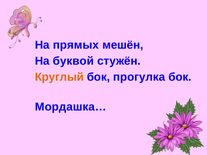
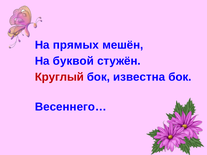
Круглый colour: orange -> red (59, 77)
прогулка: прогулка -> известна (139, 77)
Мордашка…: Мордашка… -> Весеннего… (71, 107)
